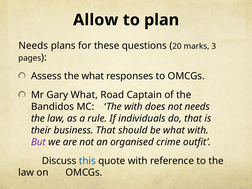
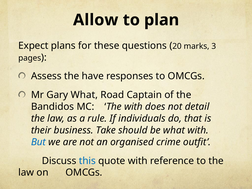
Needs: Needs -> Expect (33, 46)
the what: what -> have (93, 76)
not needs: needs -> detail (197, 107)
business That: That -> Take (106, 130)
But colour: purple -> blue (38, 142)
